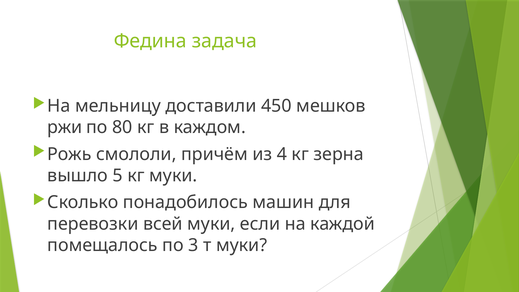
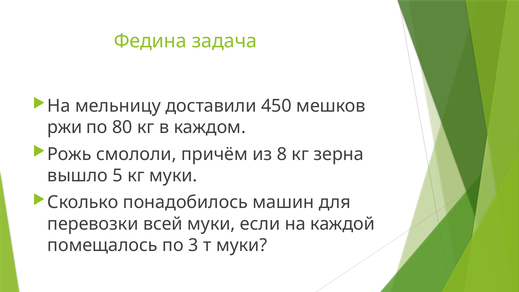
4: 4 -> 8 (282, 154)
